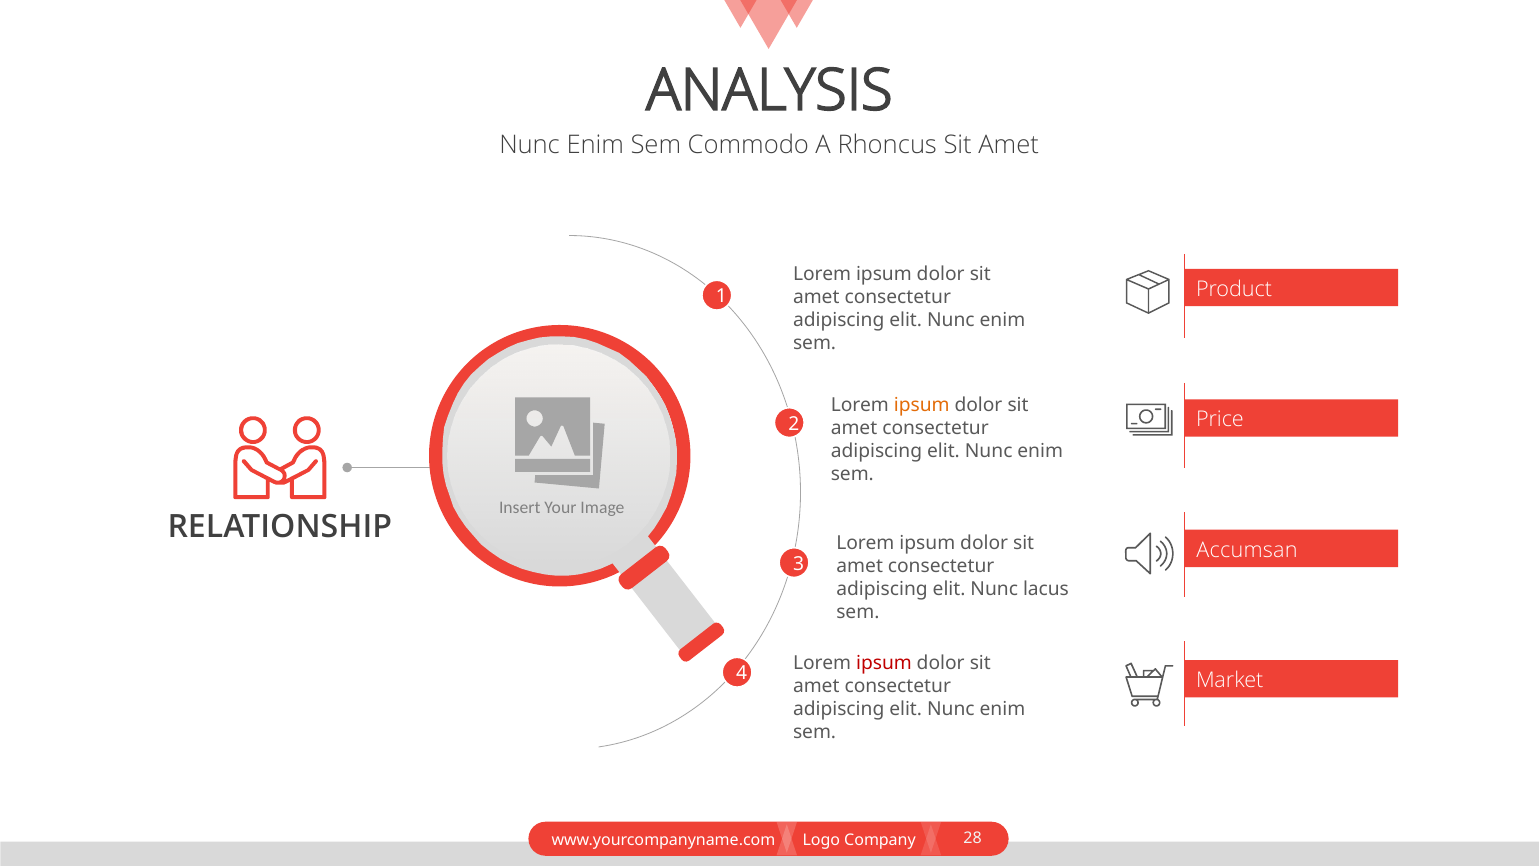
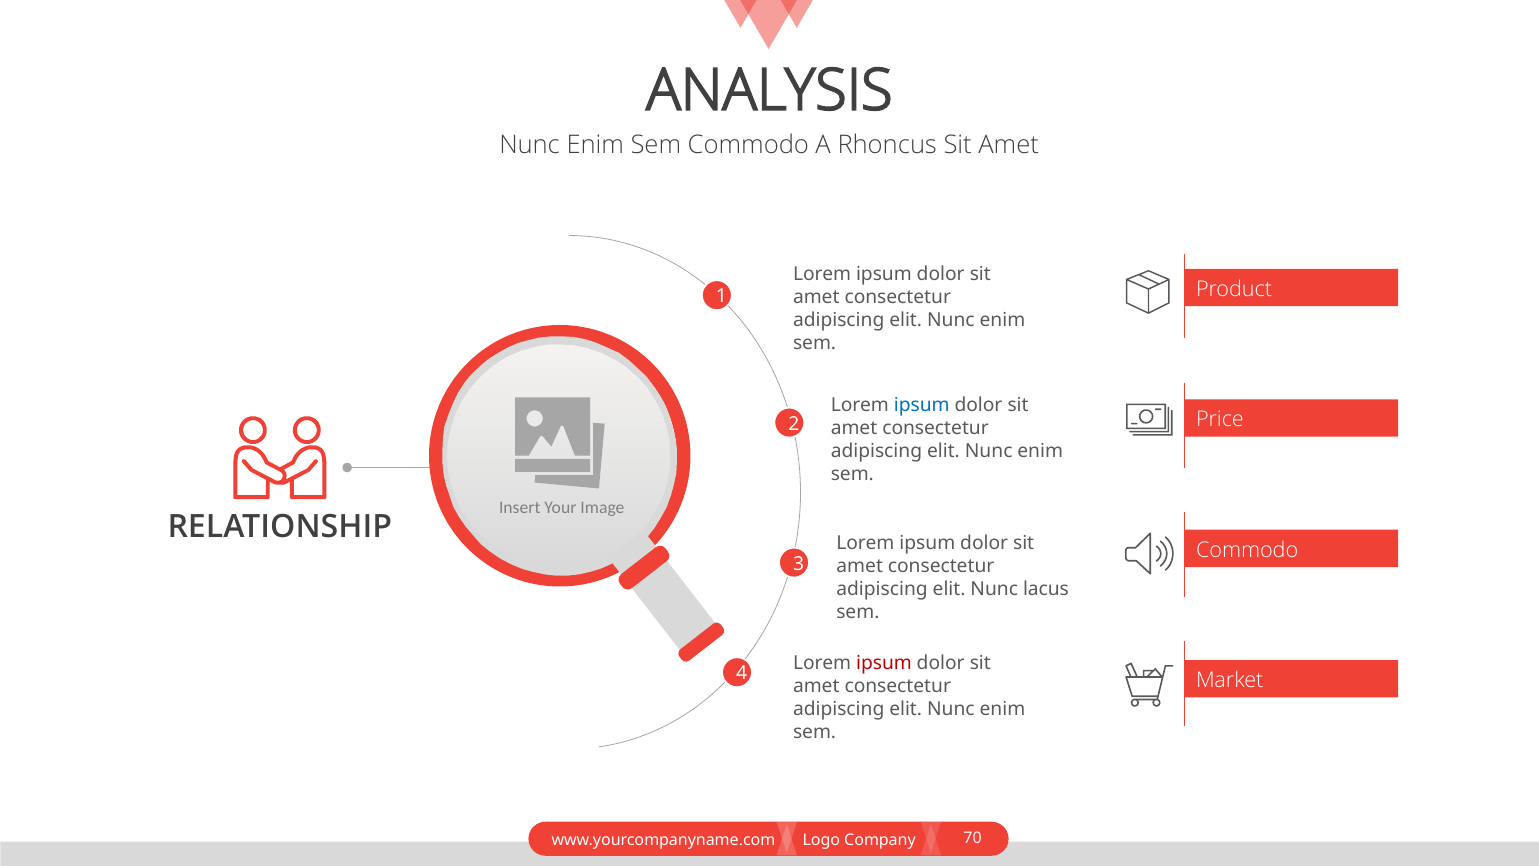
ipsum colour: orange -> blue (922, 405)
Accumsan: Accumsan -> Commodo (1247, 550)
28: 28 -> 70 (973, 838)
